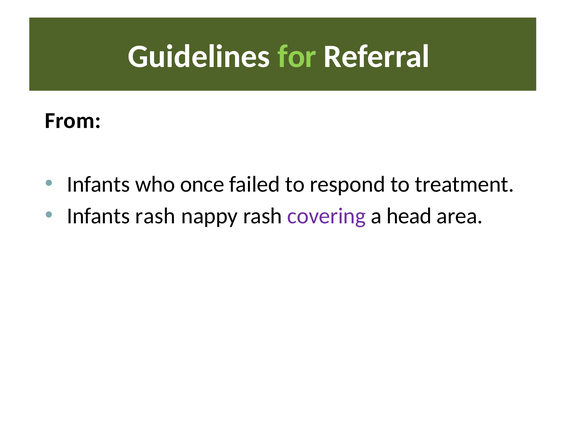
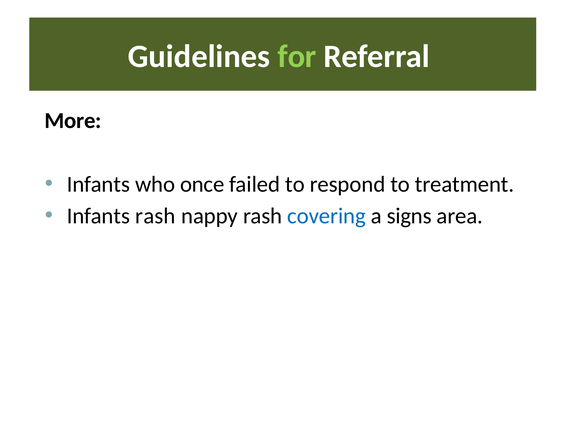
From: From -> More (73, 121)
covering colour: purple -> blue (327, 216)
head: head -> signs (409, 216)
